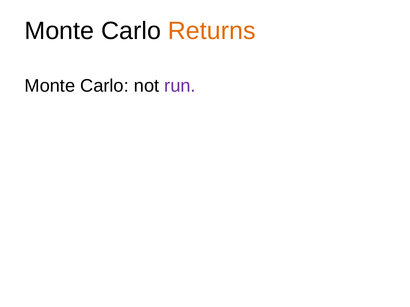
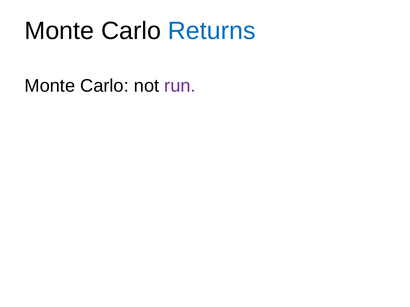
Returns colour: orange -> blue (212, 31)
